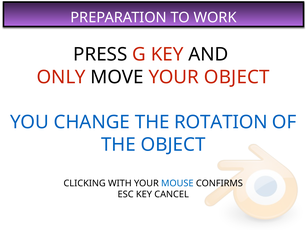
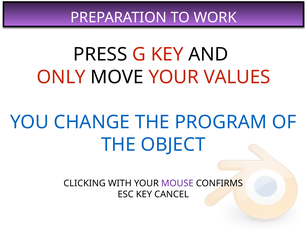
YOUR OBJECT: OBJECT -> VALUES (237, 77)
ROTATION: ROTATION -> PROGRAM (221, 122)
MOUSE colour: blue -> purple (177, 184)
